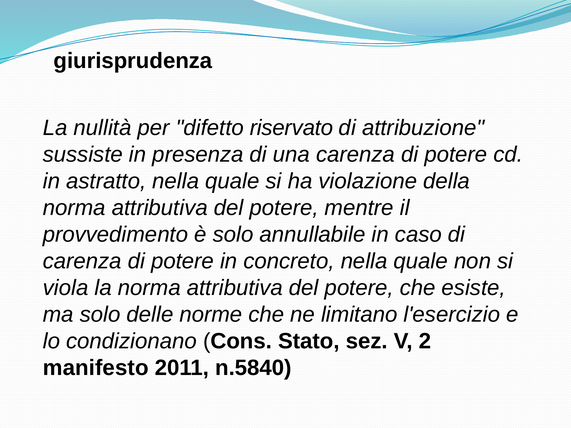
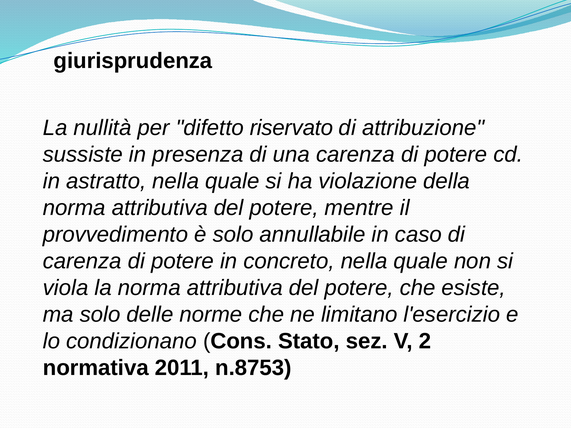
manifesto: manifesto -> normativa (96, 368)
n.5840: n.5840 -> n.8753 (253, 368)
